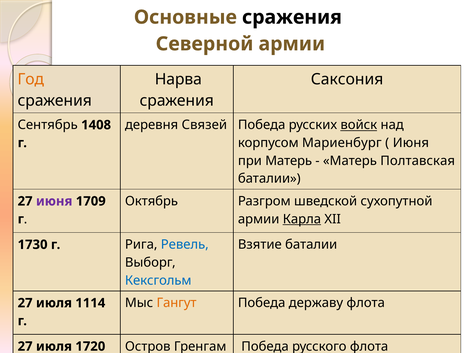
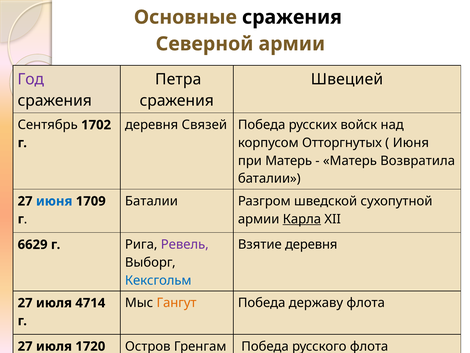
Год colour: orange -> purple (31, 79)
Нарва: Нарва -> Петра (178, 79)
Саксония: Саксония -> Швецией (347, 79)
1408: 1408 -> 1702 (96, 125)
войск underline: present -> none (359, 125)
Мариенбург: Мариенбург -> Отторгнутых (342, 143)
Полтавская: Полтавская -> Возвратила (418, 160)
Октябрь: Октябрь -> Баталии (151, 201)
июня colour: purple -> blue (54, 201)
Взятие баталии: баталии -> деревня (311, 244)
1730: 1730 -> 6629 (33, 244)
Ревель colour: blue -> purple (185, 244)
1114: 1114 -> 4714 (90, 303)
